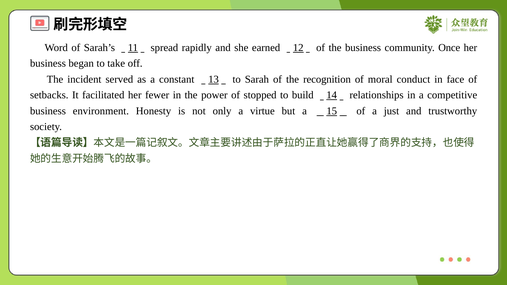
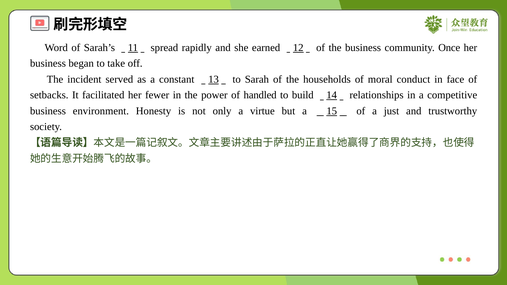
recognition: recognition -> households (327, 79)
stopped: stopped -> handled (260, 95)
